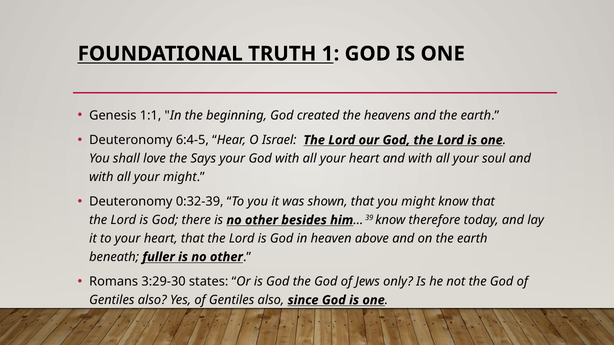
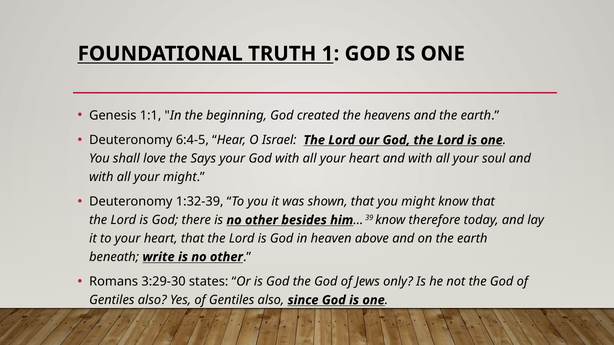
0:32-39: 0:32-39 -> 1:32-39 (200, 202)
fuller: fuller -> write (159, 257)
